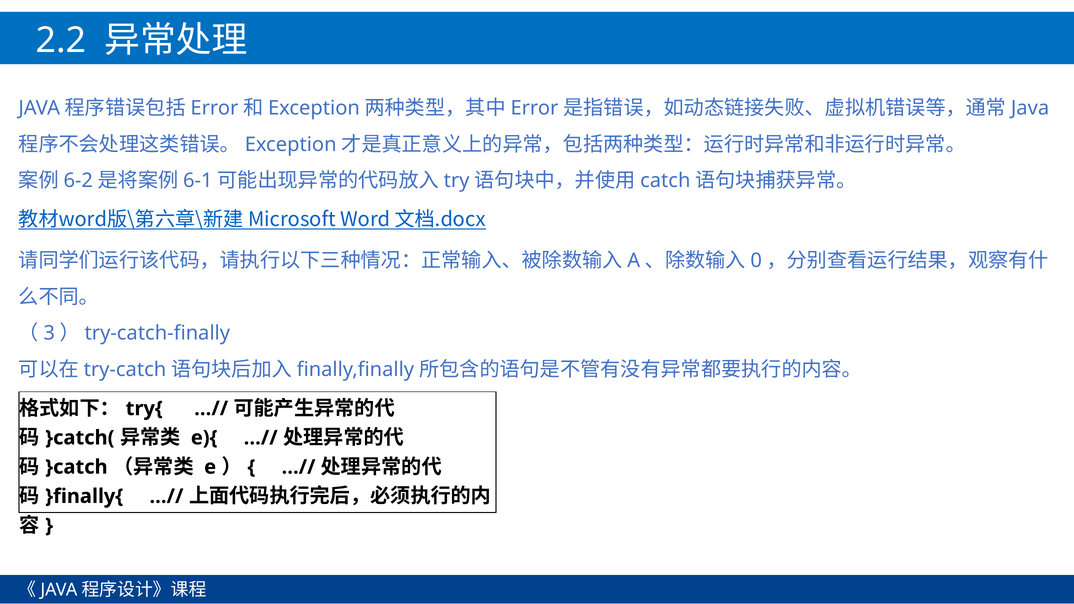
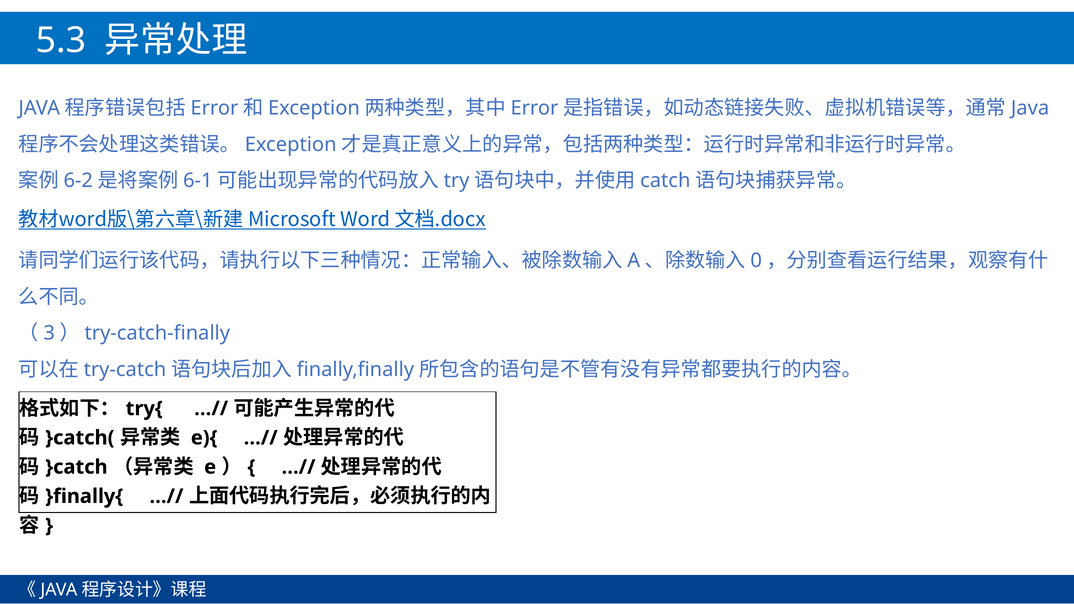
2.2: 2.2 -> 5.3 (61, 41)
